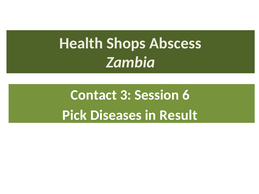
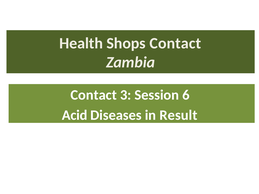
Shops Abscess: Abscess -> Contact (175, 43)
Pick: Pick -> Acid (75, 115)
